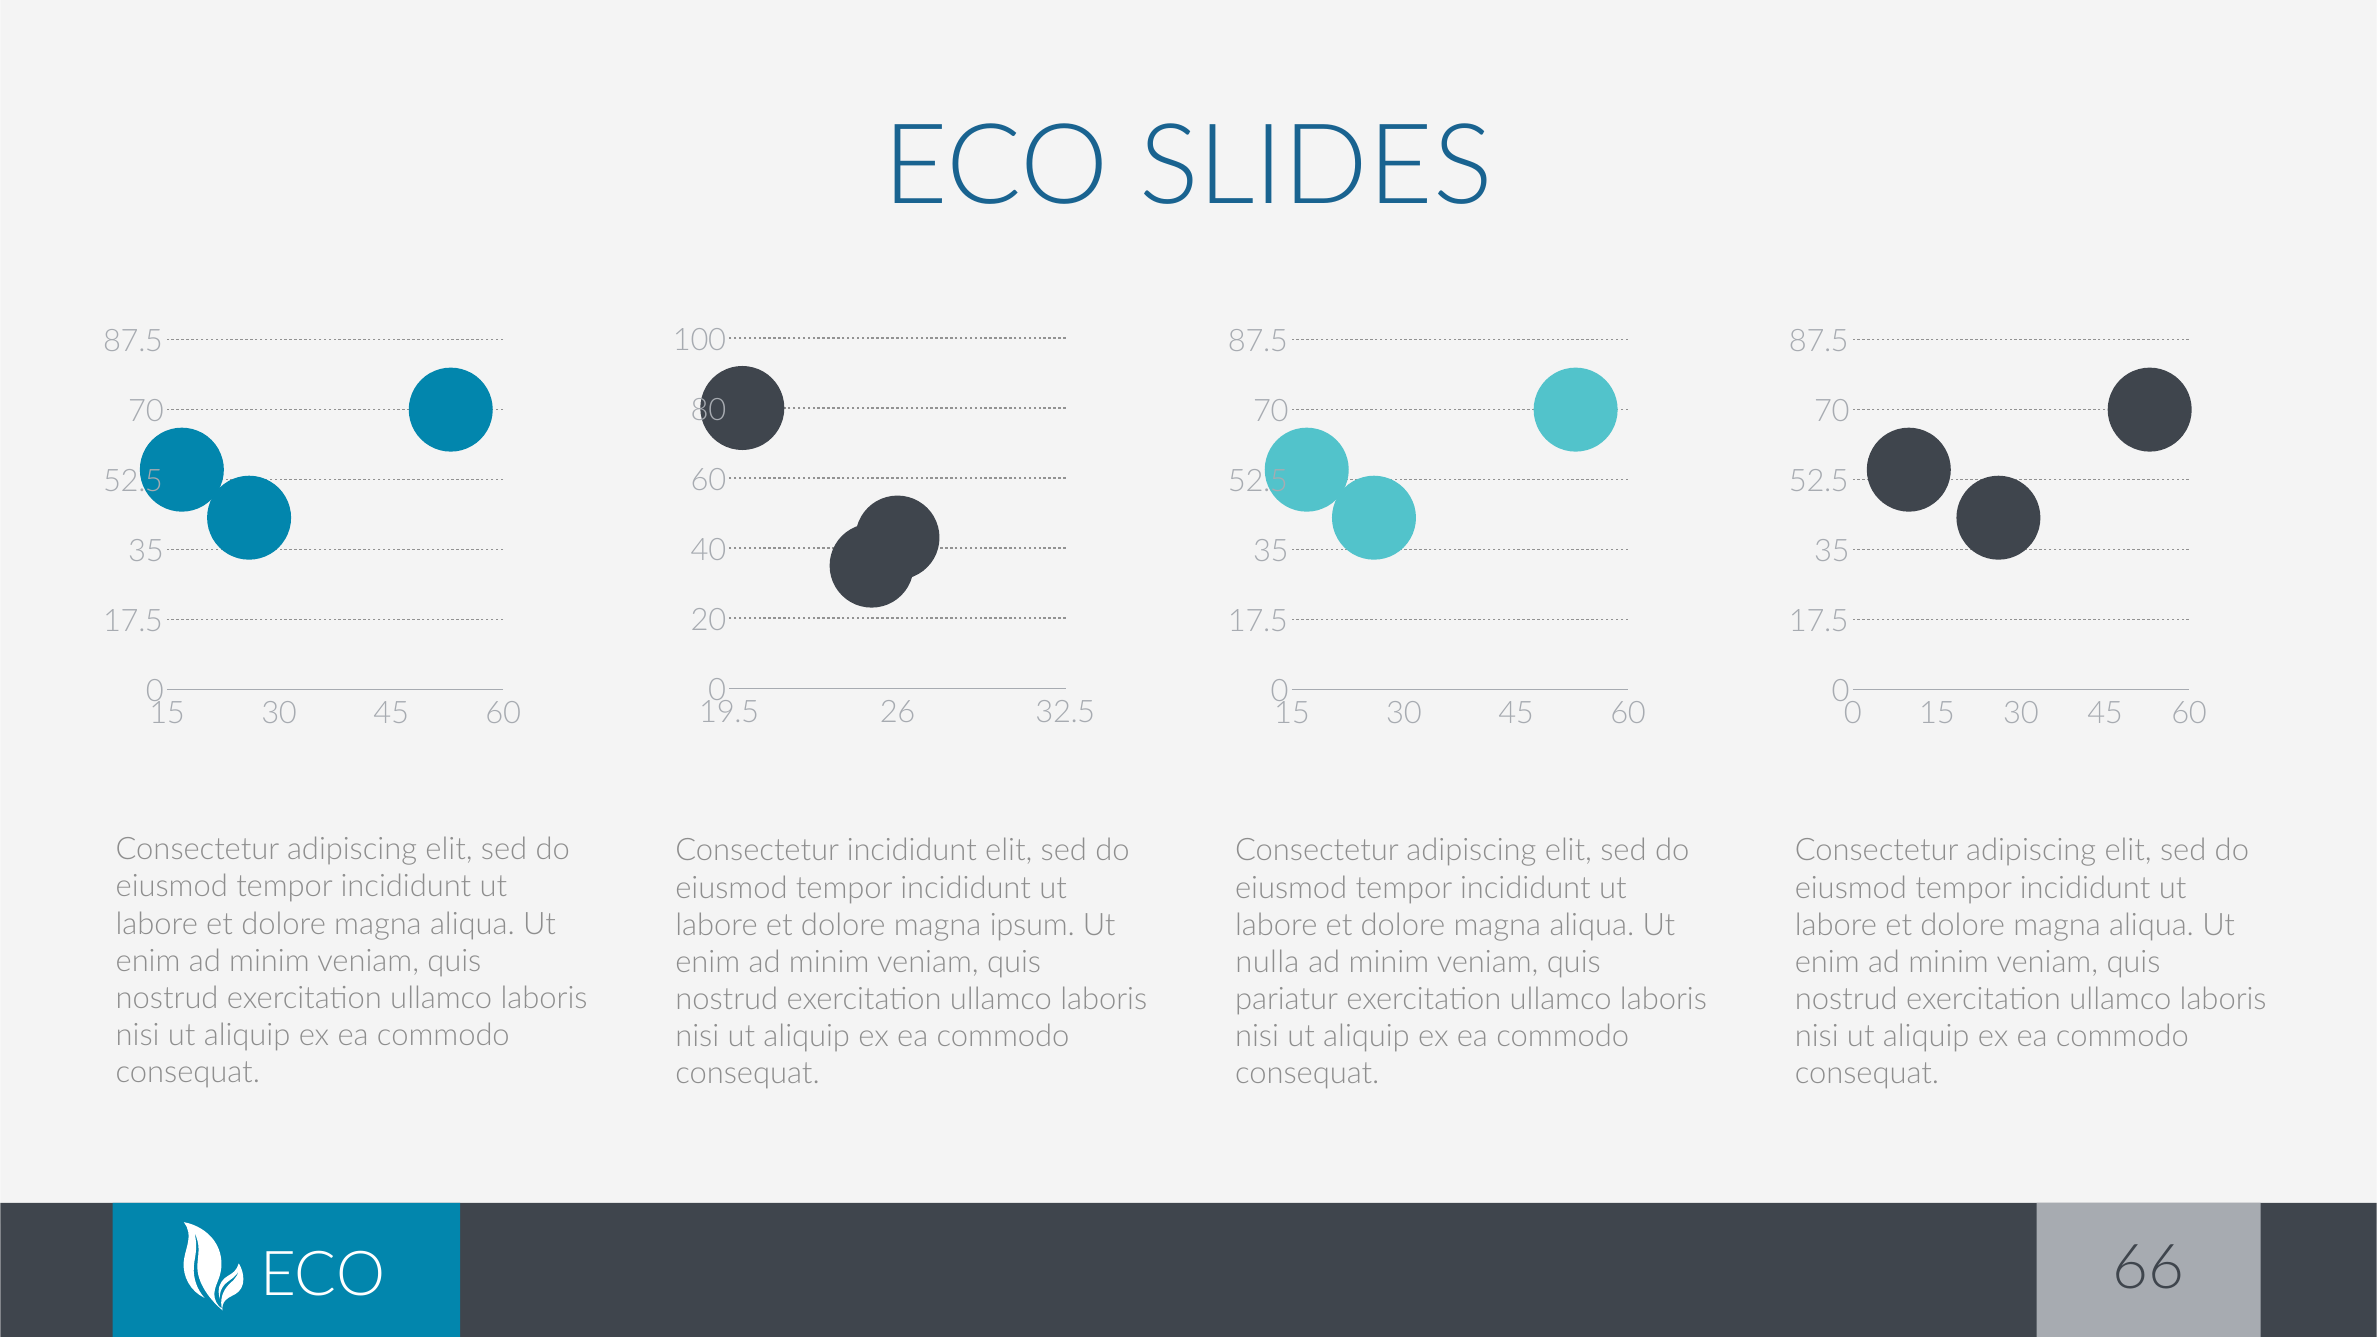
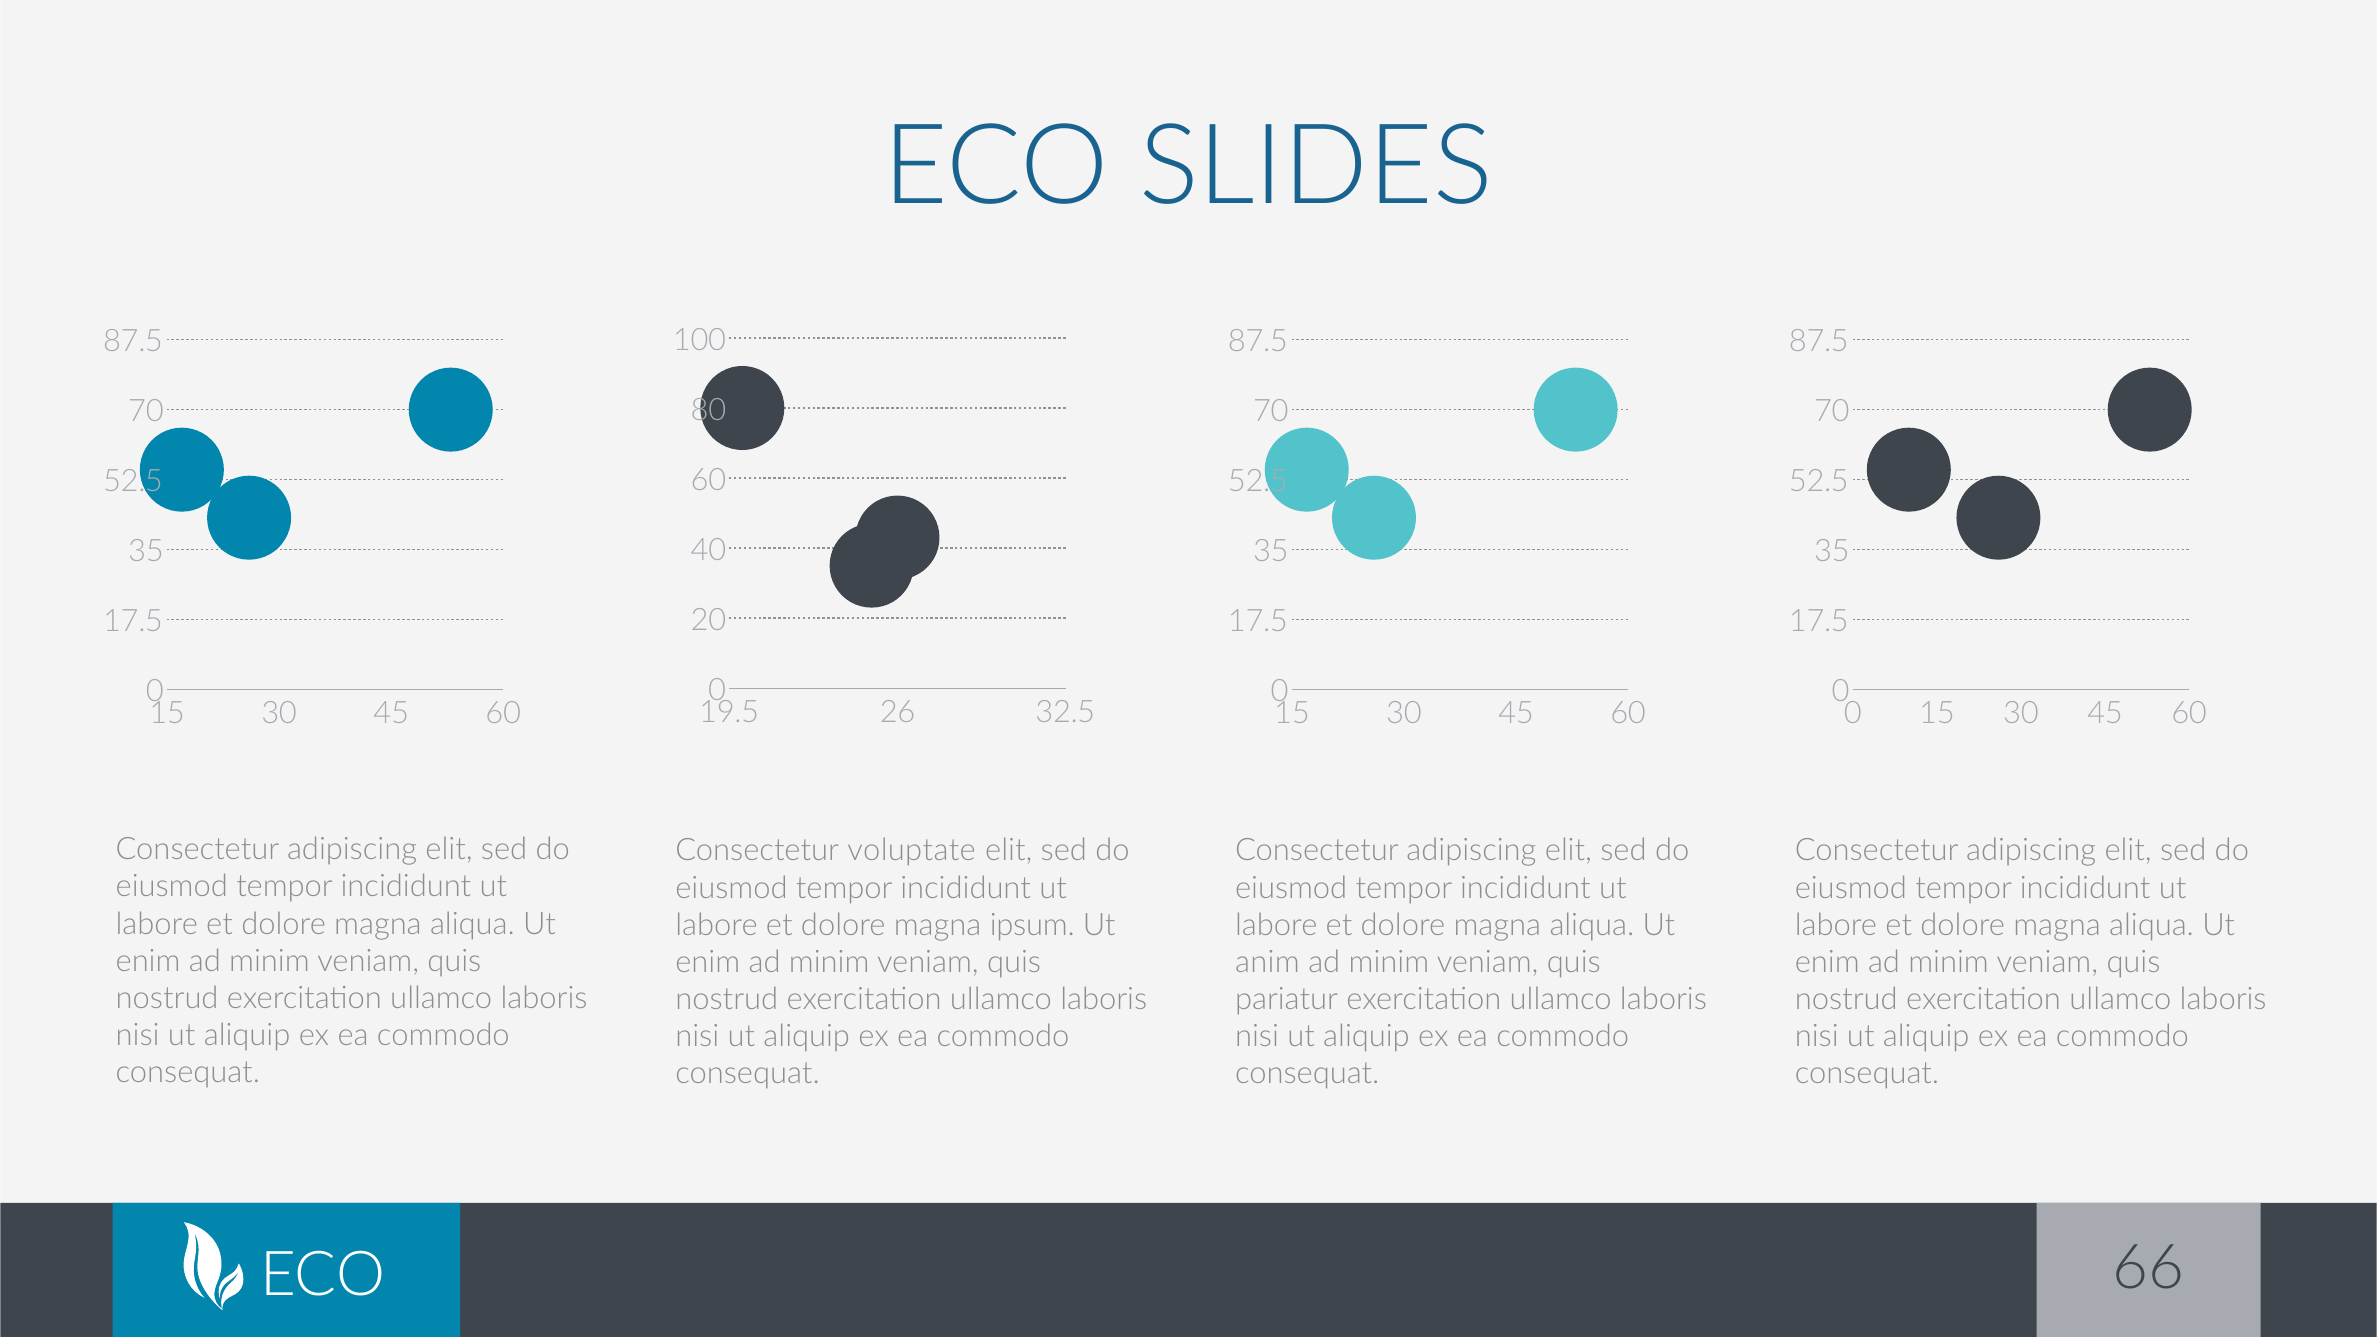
Consectetur incididunt: incididunt -> voluptate (912, 851)
nulla: nulla -> anim (1267, 962)
